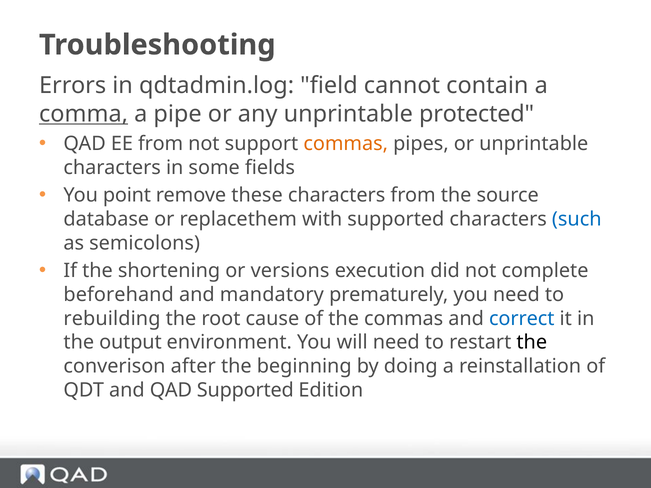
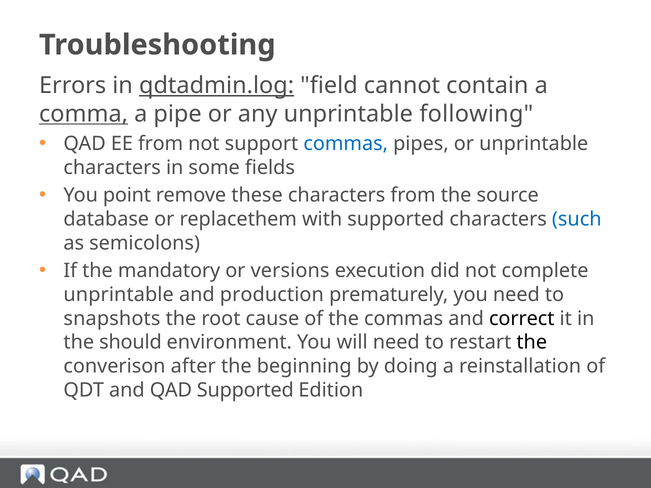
qdtadmin.log underline: none -> present (217, 86)
protected: protected -> following (476, 114)
commas colour: orange -> blue (346, 144)
shortening: shortening -> mandatory (169, 271)
beforehand: beforehand -> unprintable (119, 295)
mandatory: mandatory -> production (272, 295)
rebuilding: rebuilding -> snapshots (112, 319)
correct colour: blue -> black (522, 319)
output: output -> should (130, 343)
